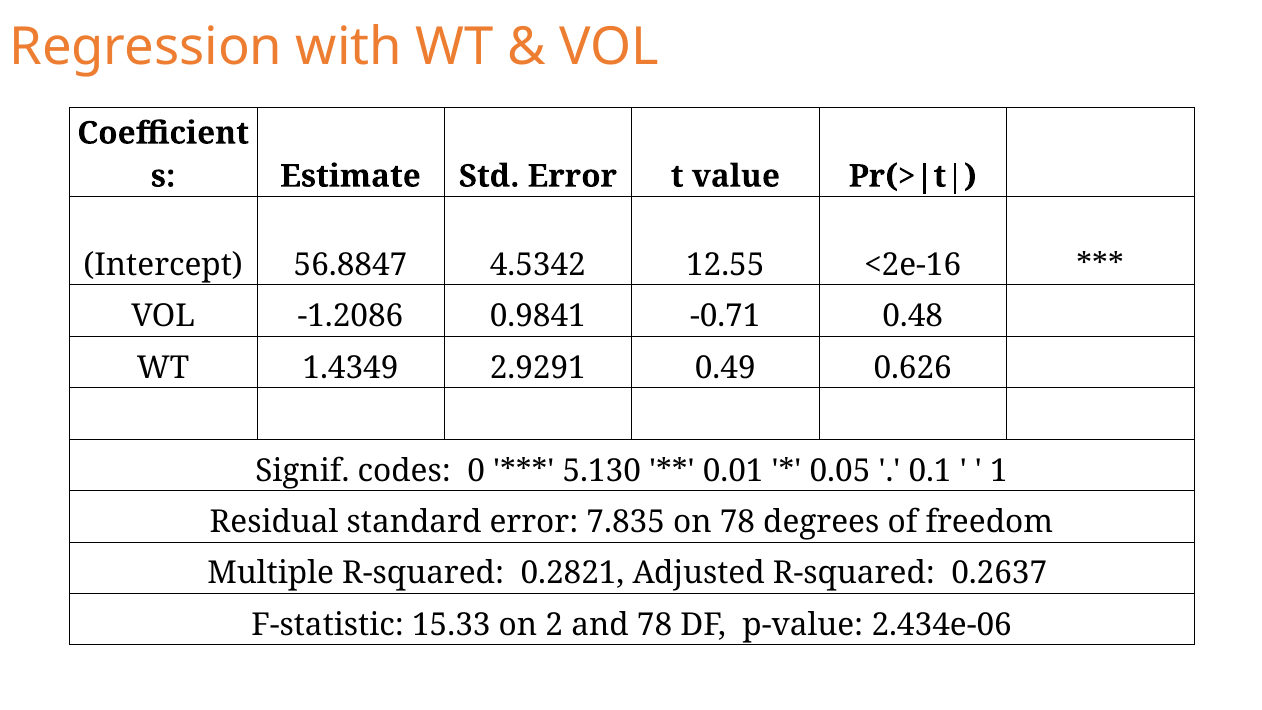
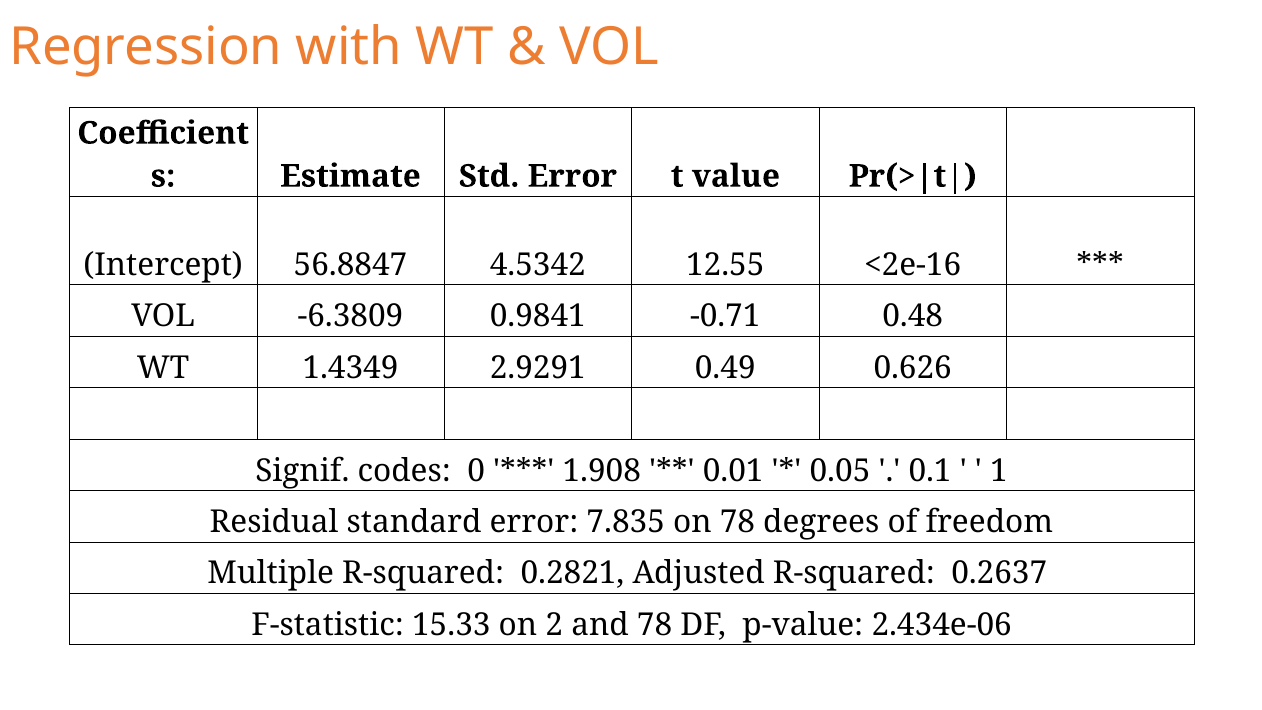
-1.2086: -1.2086 -> -6.3809 (350, 316)
5.130: 5.130 -> 1.908 (602, 471)
